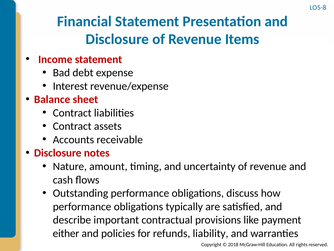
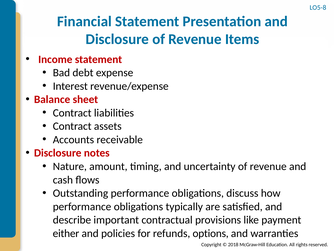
liability: liability -> options (211, 233)
